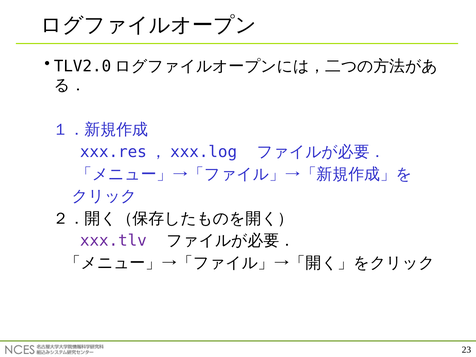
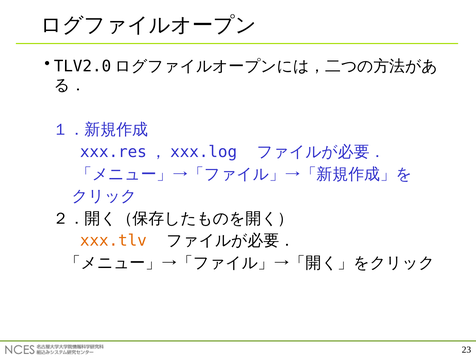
xxx.tlv colour: purple -> orange (113, 241)
